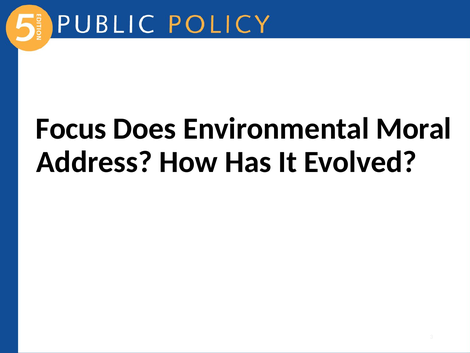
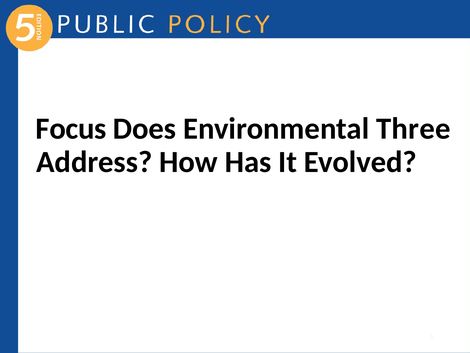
Moral: Moral -> Three (413, 129)
